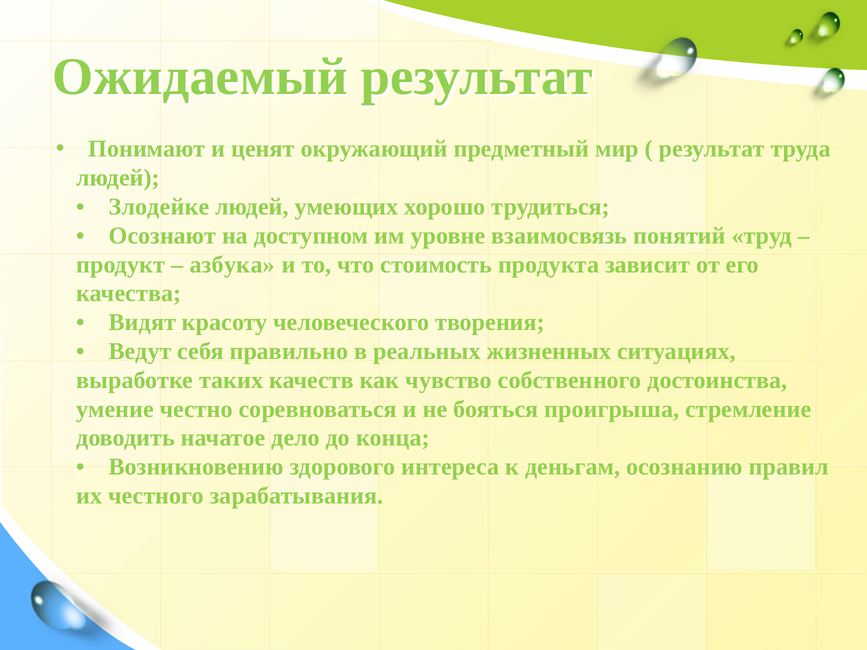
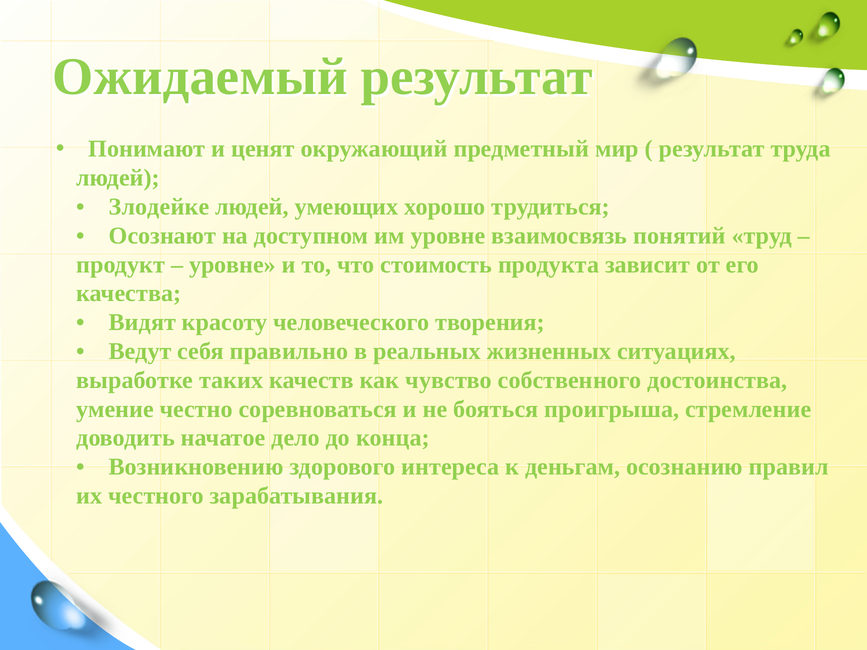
азбука: азбука -> уровне (232, 265)
